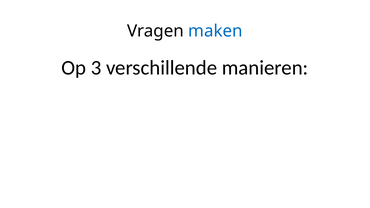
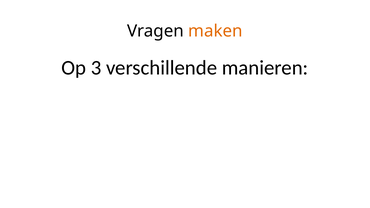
maken colour: blue -> orange (215, 31)
